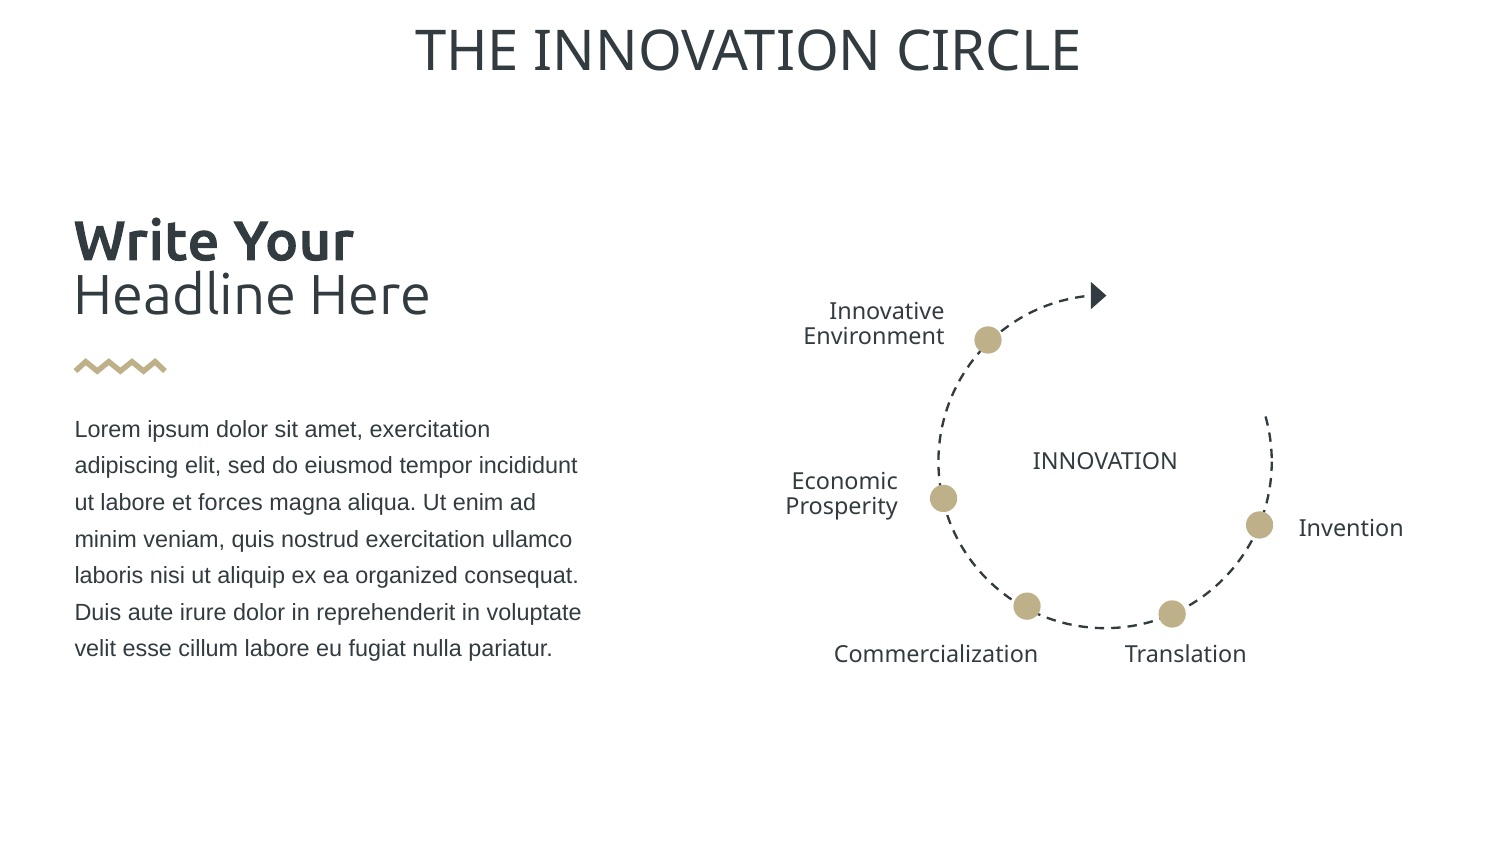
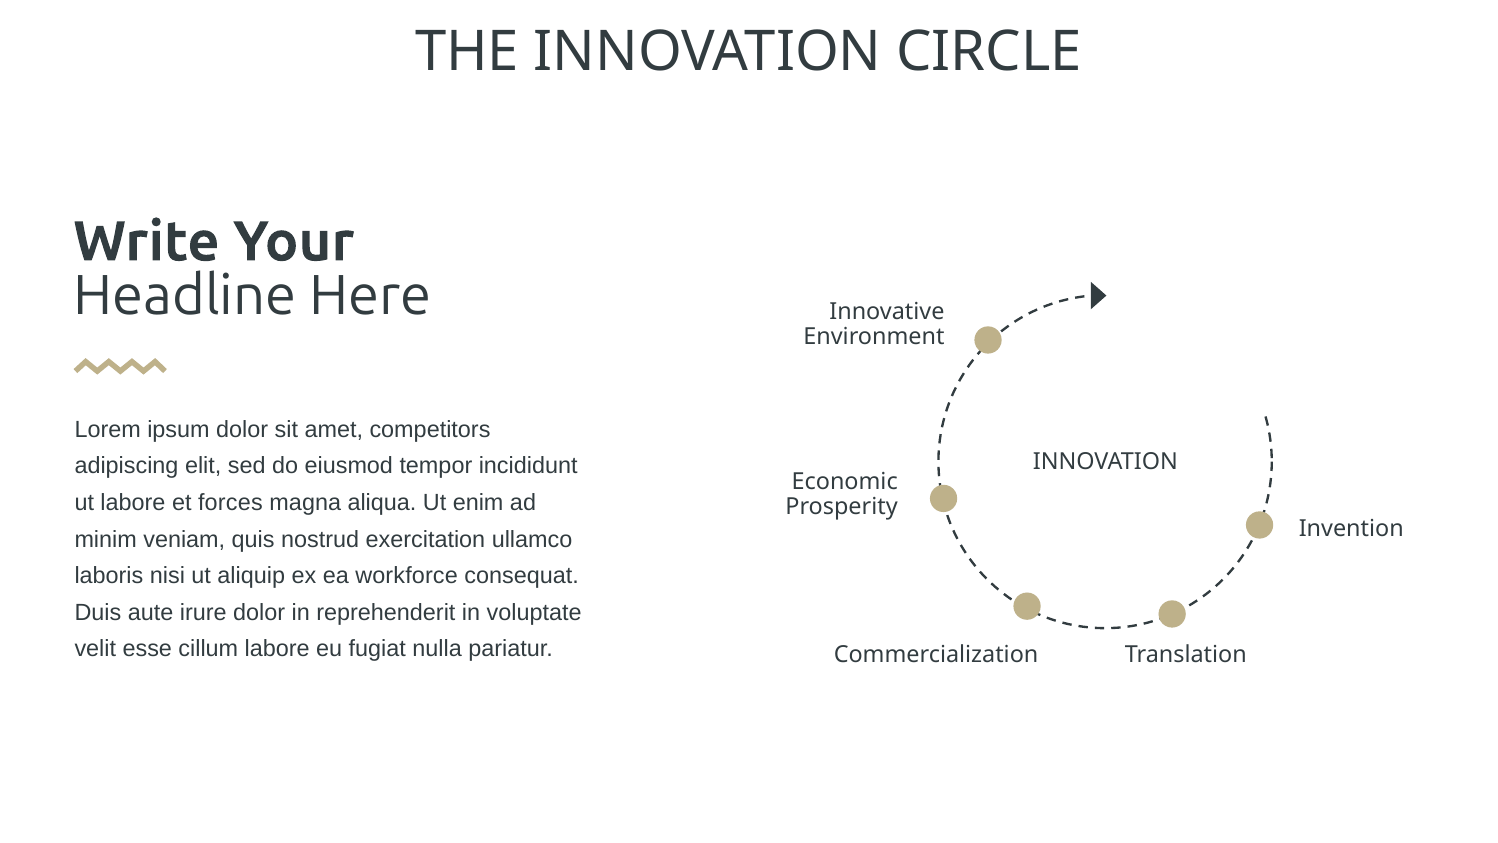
amet exercitation: exercitation -> competitors (430, 430)
organized: organized -> workforce (407, 576)
